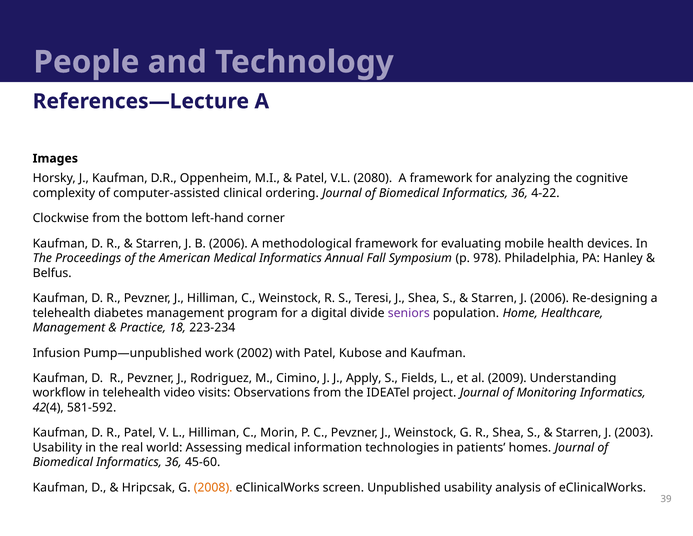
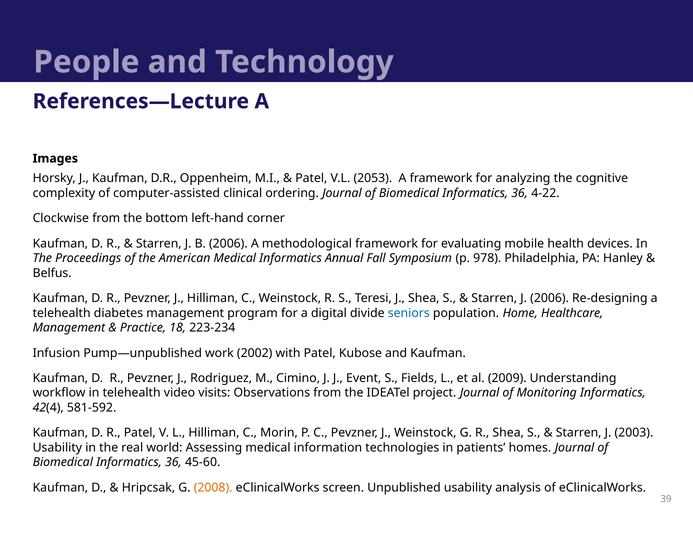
2080: 2080 -> 2053 (373, 178)
seniors colour: purple -> blue (409, 313)
Apply: Apply -> Event (364, 378)
